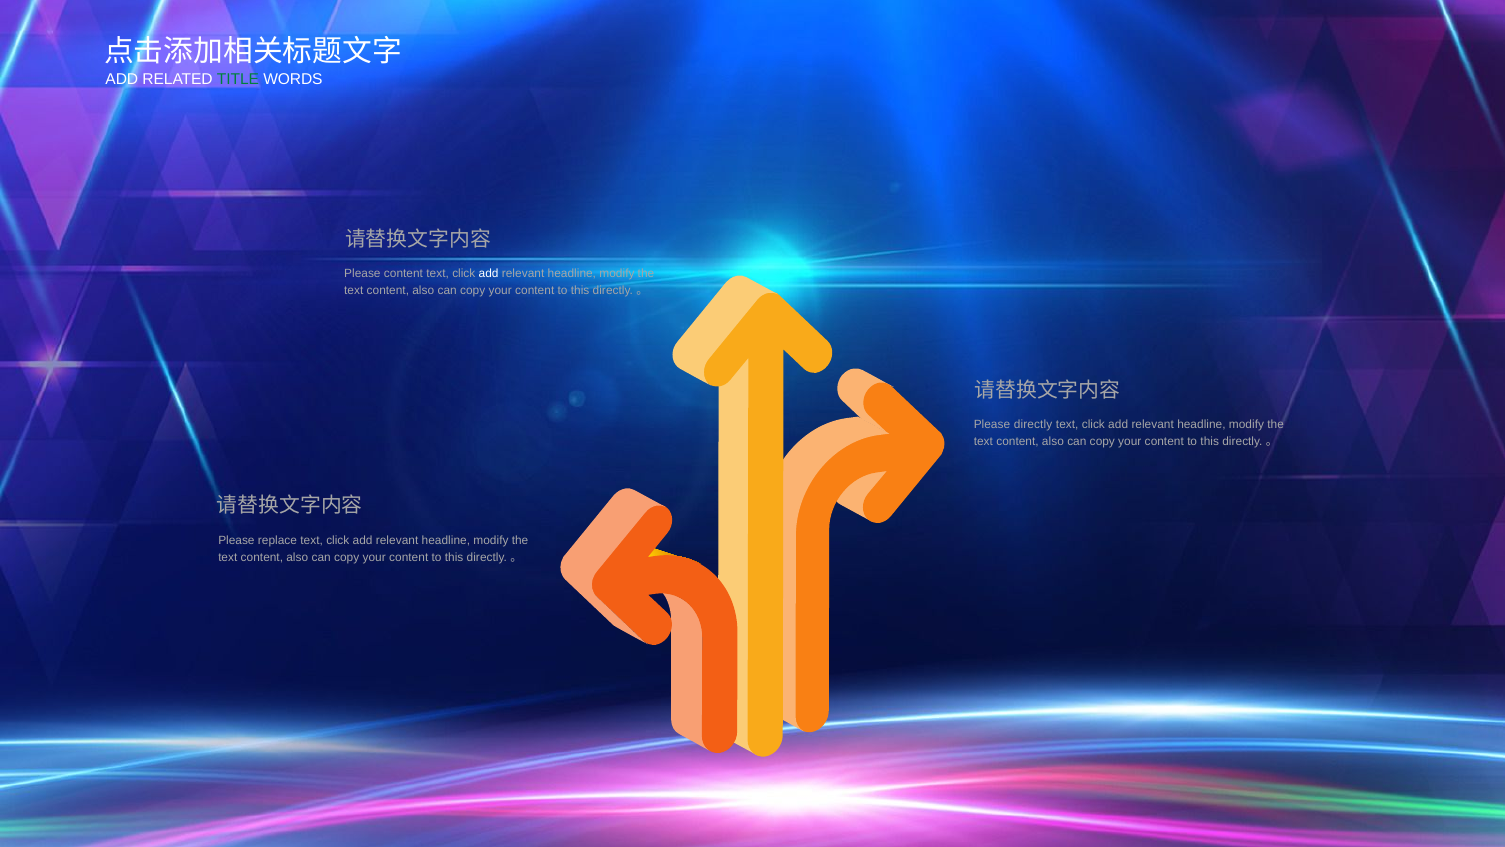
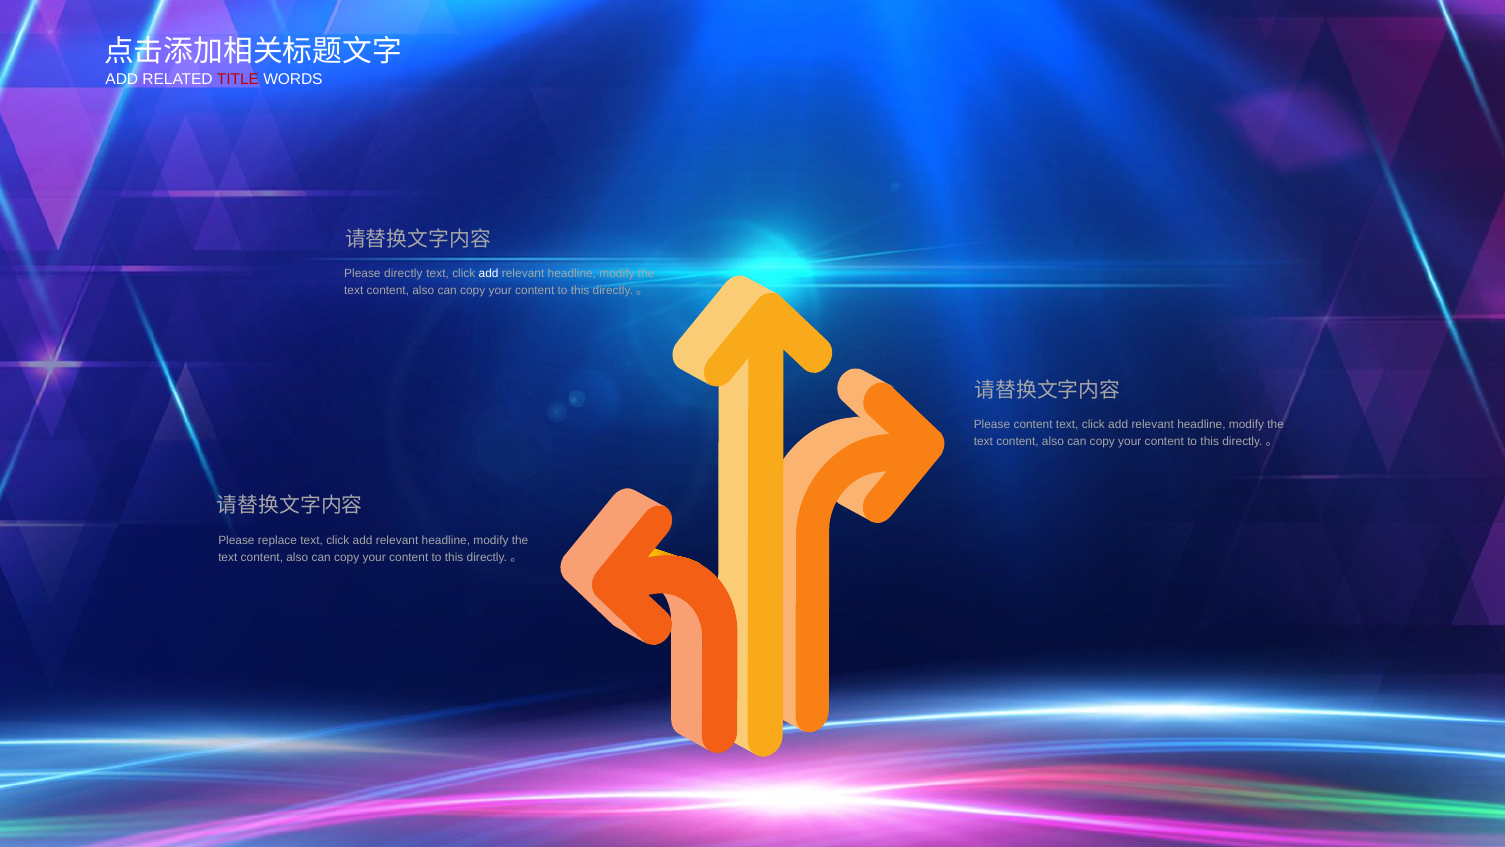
TITLE colour: green -> red (238, 79)
Please content: content -> directly (403, 274)
Please directly: directly -> content (1033, 424)
